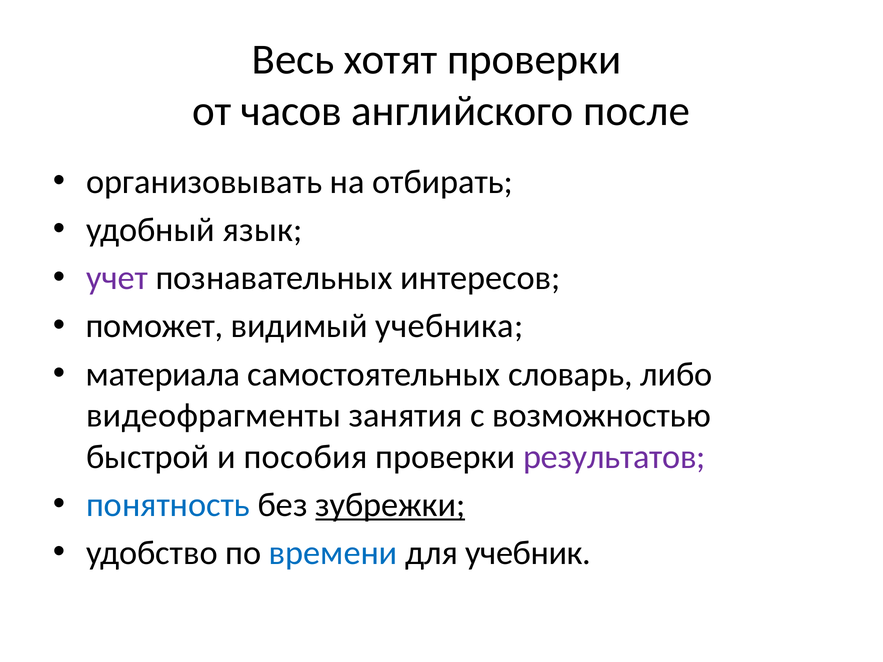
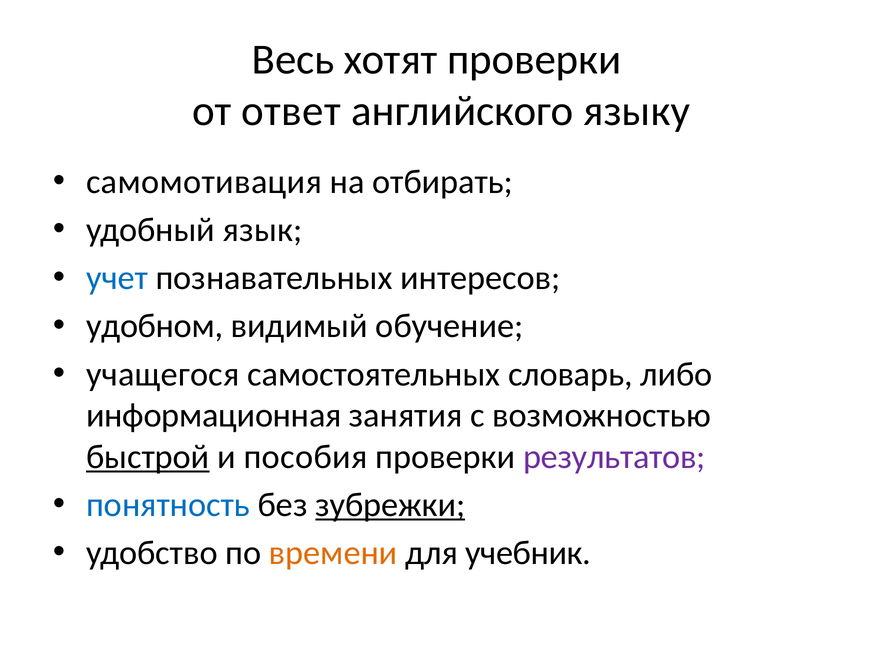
часов: часов -> ответ (291, 111)
после: после -> языку (637, 111)
организовывать: организовывать -> самомотивация (204, 182)
учет colour: purple -> blue (117, 278)
поможет: поможет -> удобном (155, 326)
учебника: учебника -> обучение (450, 326)
материала: материала -> учащегося (163, 374)
видеофрагменты: видеофрагменты -> информационная (214, 416)
быстрой underline: none -> present (148, 457)
времени colour: blue -> orange (333, 553)
